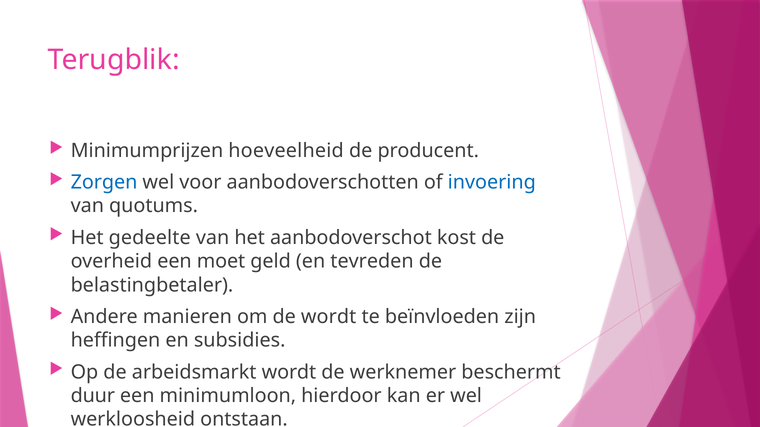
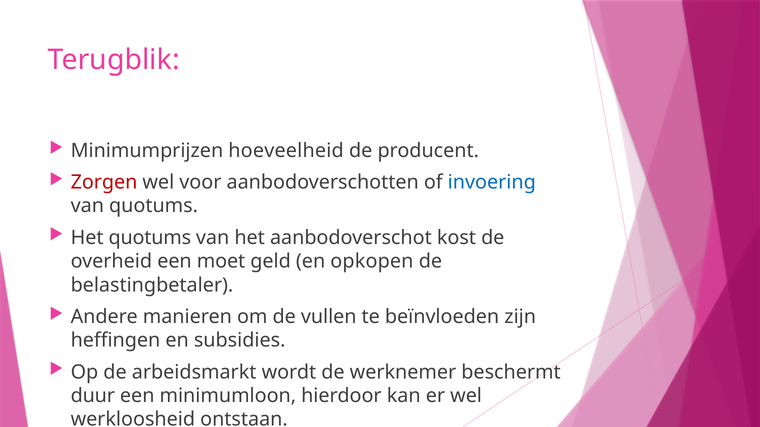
Zorgen colour: blue -> red (104, 182)
Het gedeelte: gedeelte -> quotums (150, 238)
tevreden: tevreden -> opkopen (372, 262)
de wordt: wordt -> vullen (329, 317)
